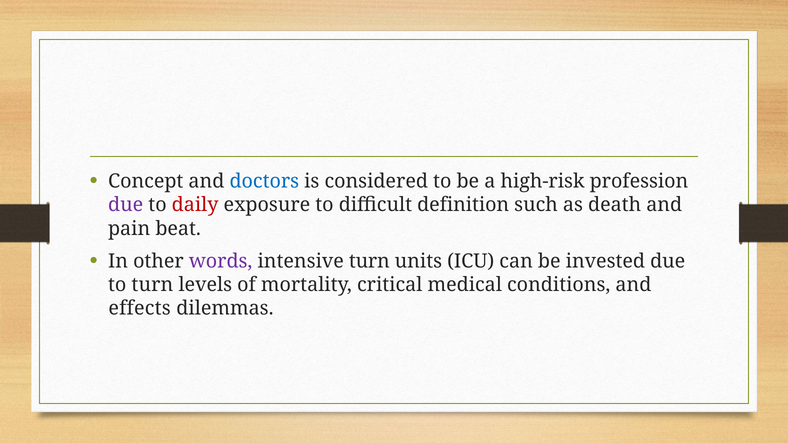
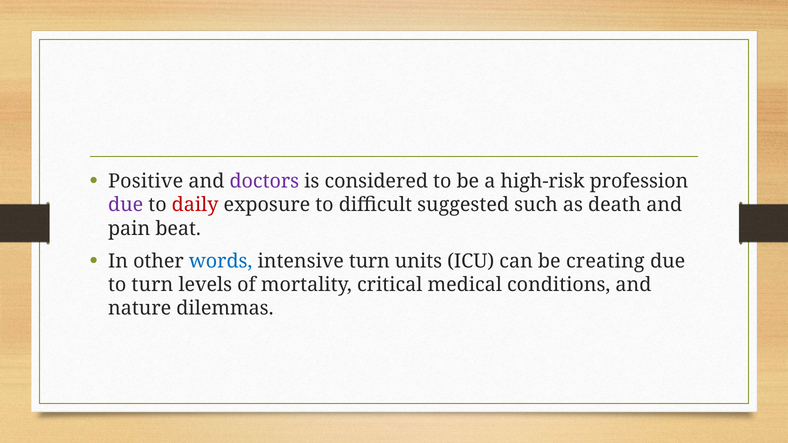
Concept: Concept -> Positive (146, 181)
doctors colour: blue -> purple (264, 181)
definition: definition -> suggested (463, 205)
words colour: purple -> blue (221, 261)
invested: invested -> creating (605, 261)
effects: effects -> nature (140, 308)
